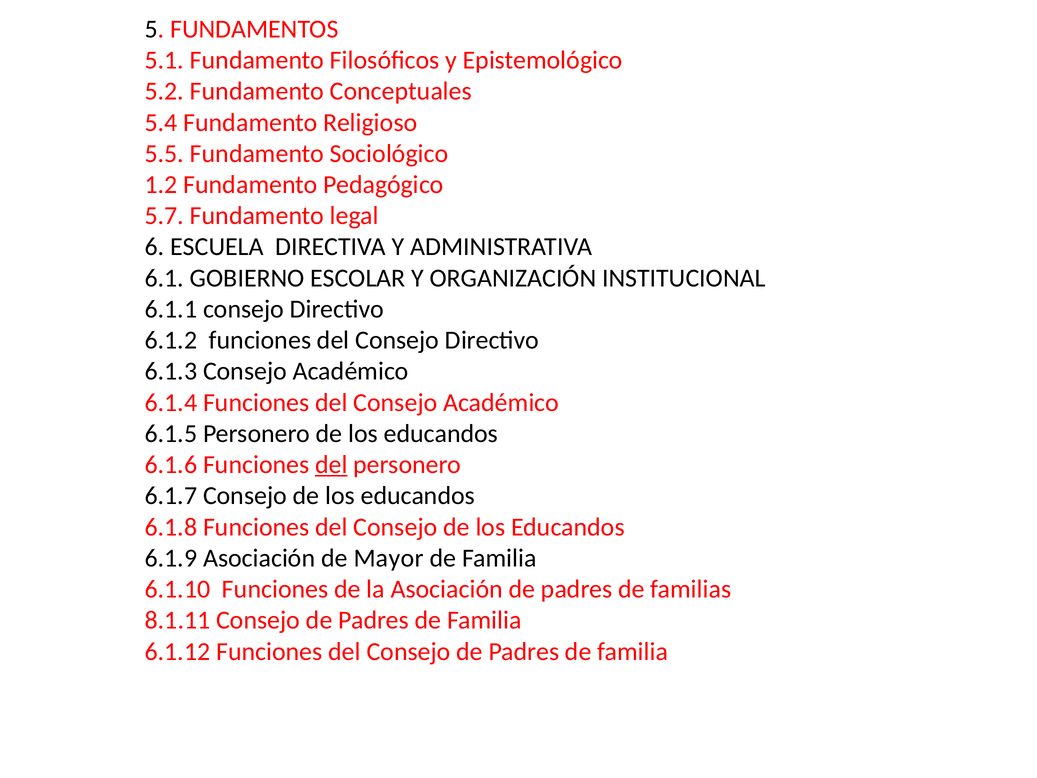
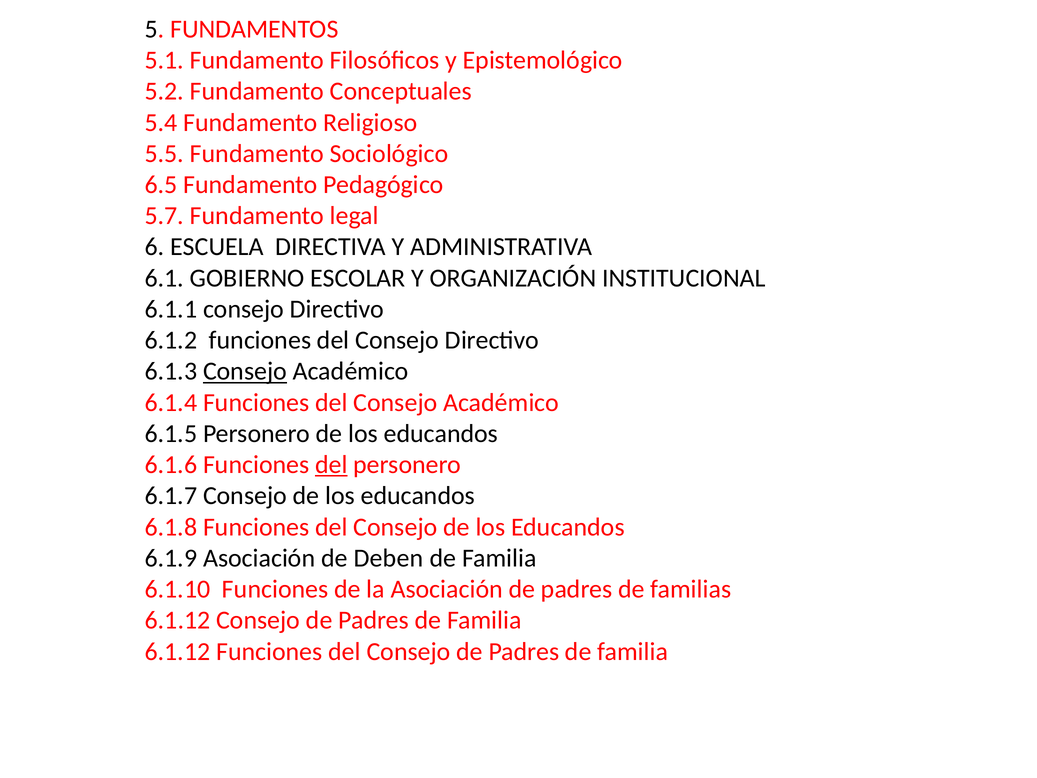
1.2: 1.2 -> 6.5 (161, 185)
Consejo underline: none -> present (245, 371)
Mayor: Mayor -> Deben (389, 558)
8.1.11: 8.1.11 -> 6.1.12 (178, 620)
